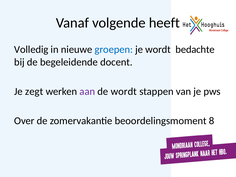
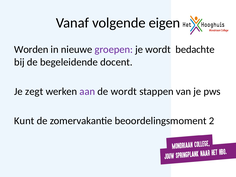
heeft: heeft -> eigen (164, 23)
Volledig: Volledig -> Worden (31, 50)
groepen colour: blue -> purple (114, 50)
Over: Over -> Kunt (24, 121)
8: 8 -> 2 (212, 121)
